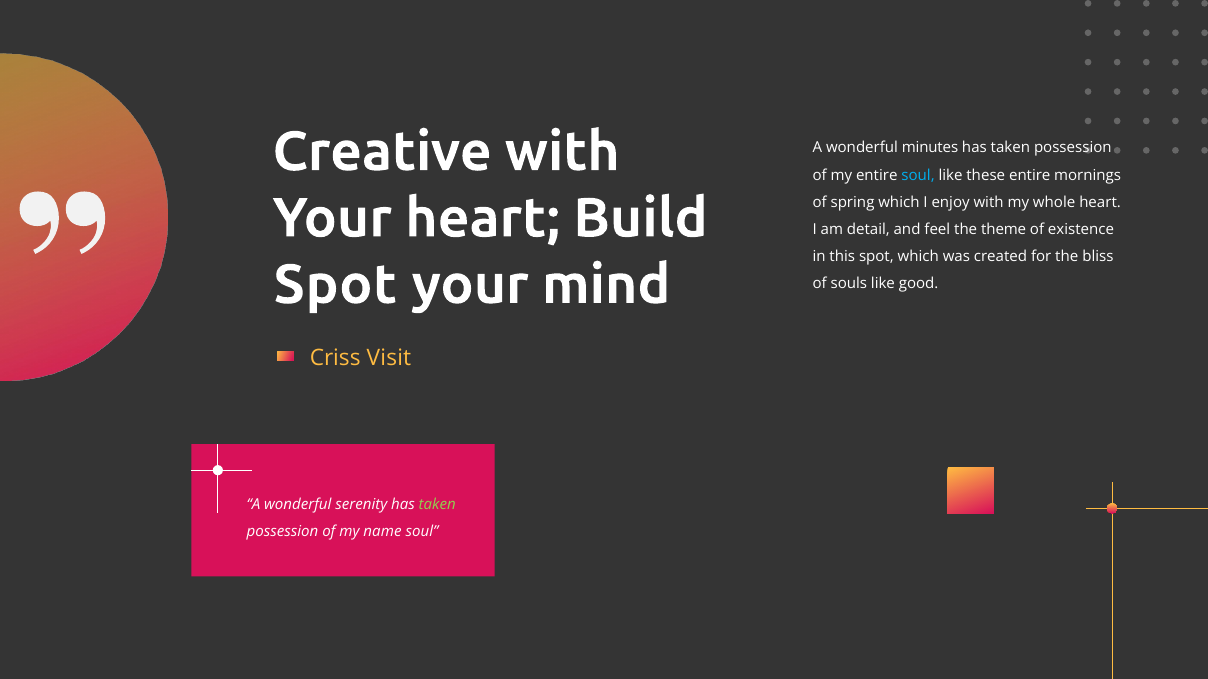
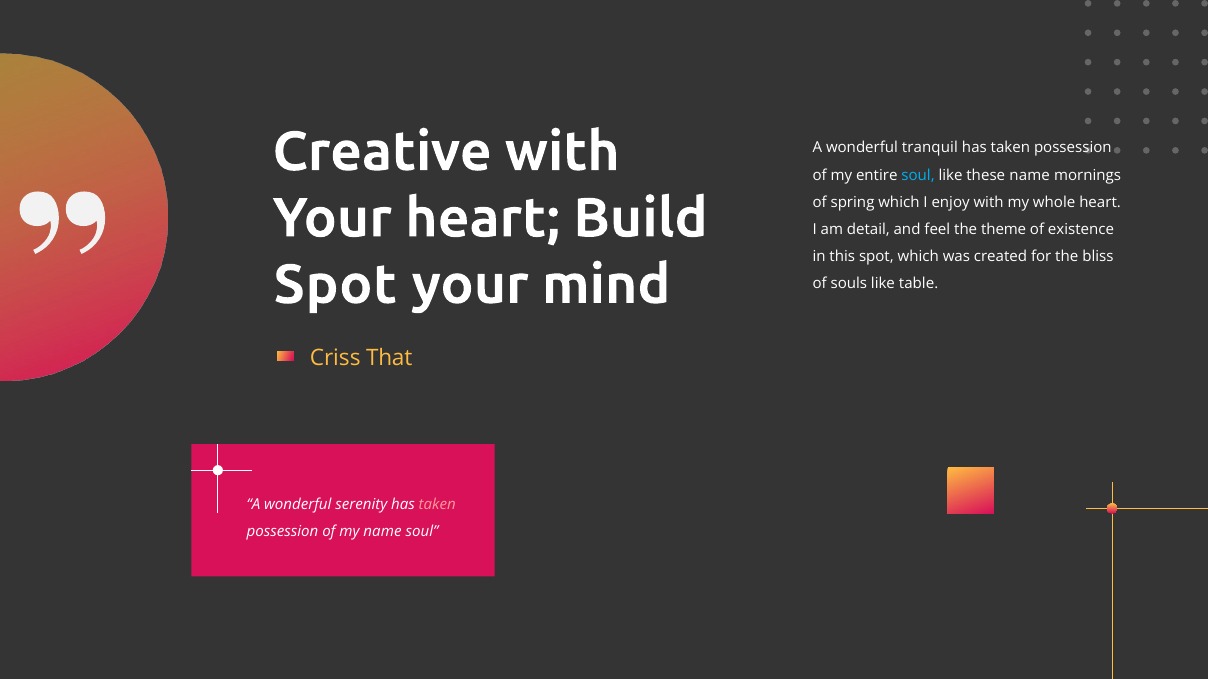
minutes: minutes -> tranquil (930, 148)
these entire: entire -> name (1030, 175)
good: good -> table (919, 284)
Visit: Visit -> That (389, 359)
taken colour: light green -> pink (437, 505)
